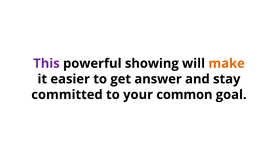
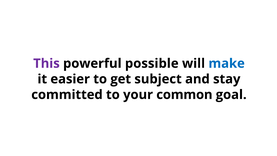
showing: showing -> possible (152, 63)
make colour: orange -> blue (227, 63)
answer: answer -> subject (158, 79)
